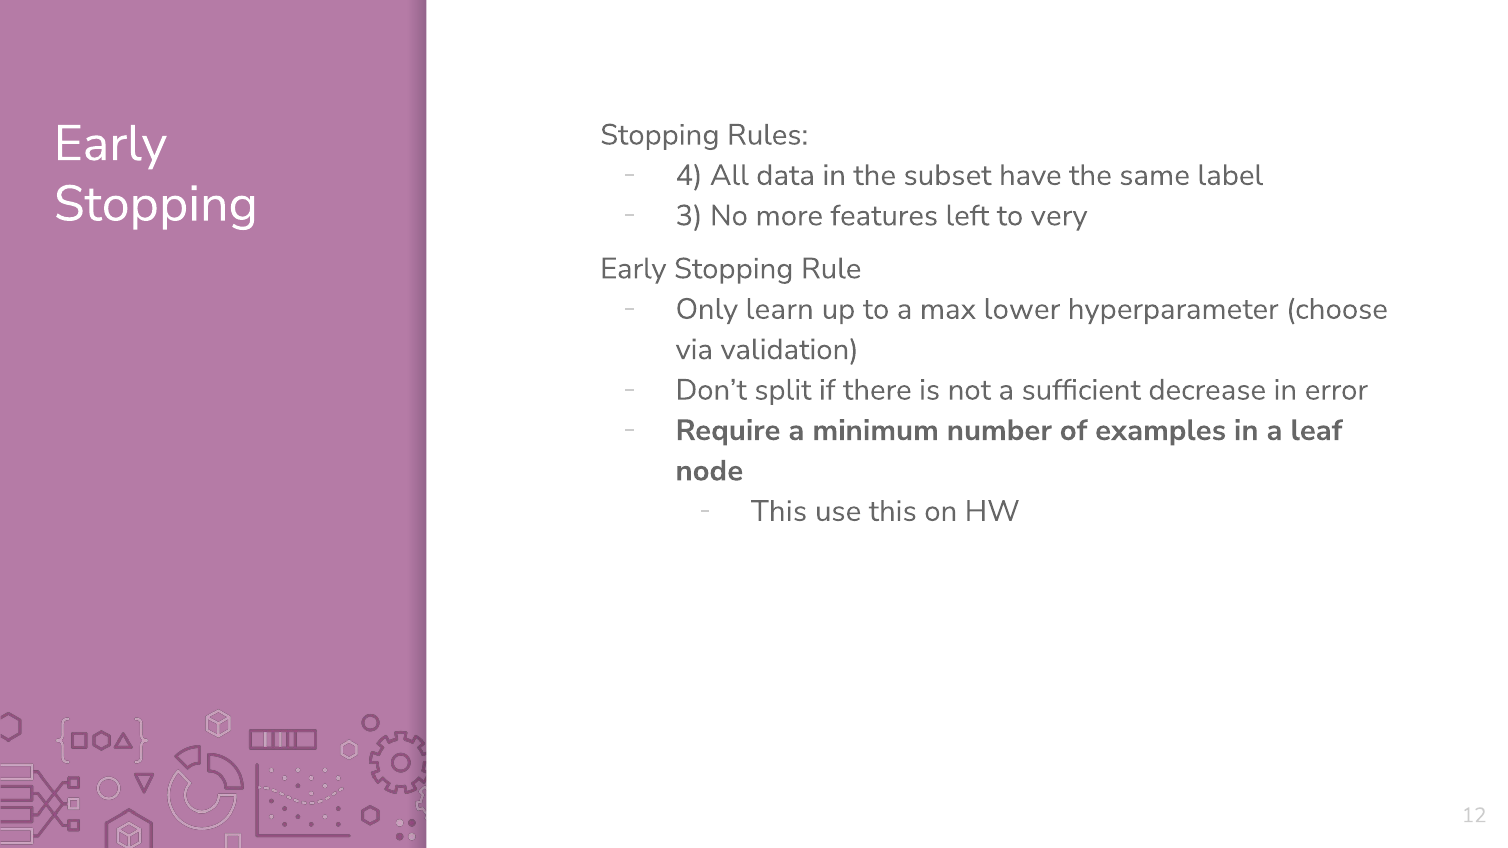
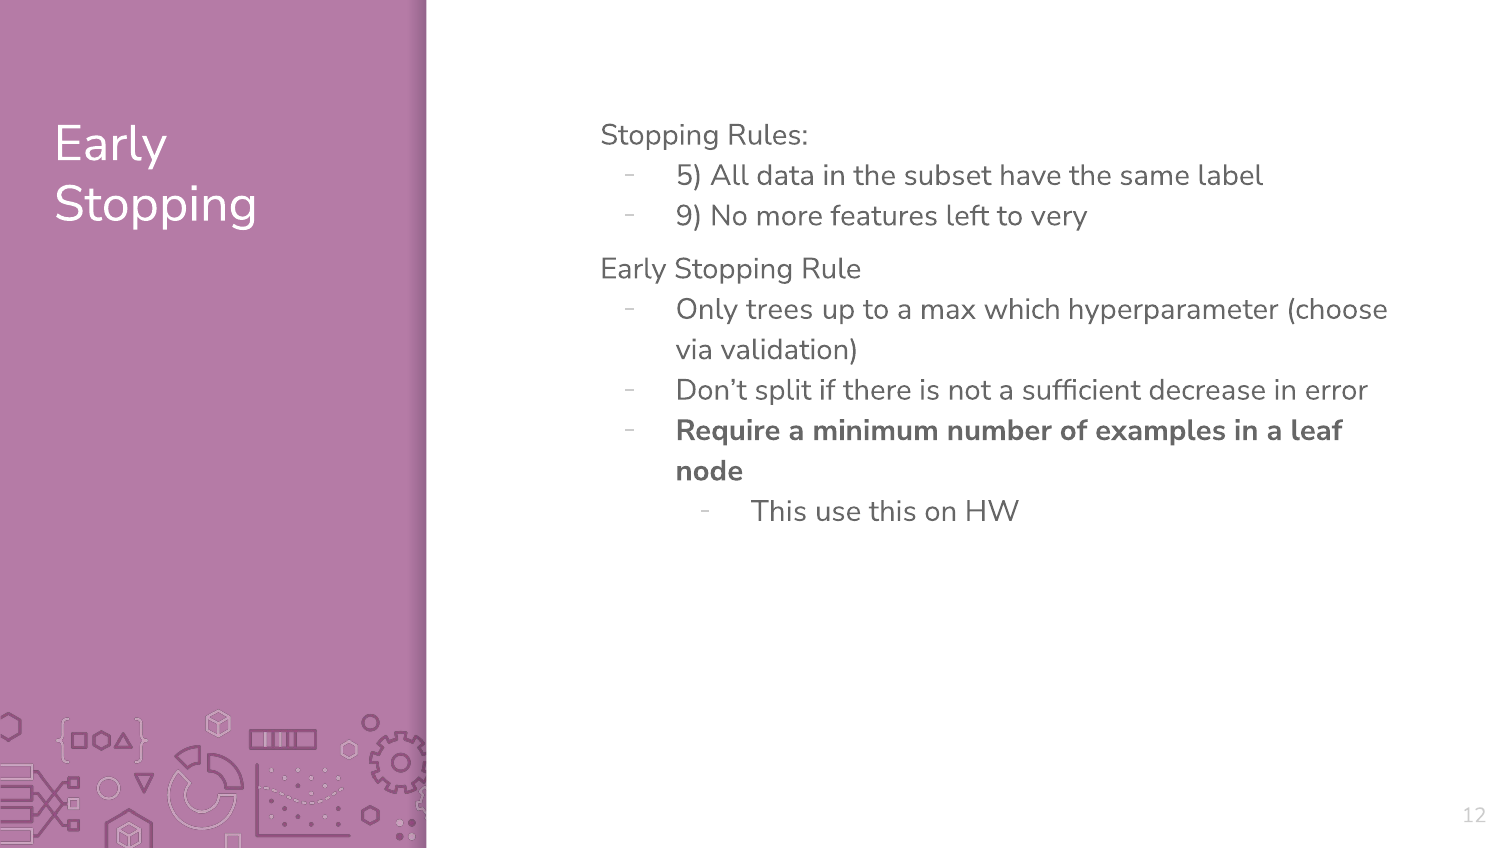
4: 4 -> 5 (689, 175)
3: 3 -> 9 (689, 216)
learn: learn -> trees (780, 309)
lower: lower -> which (1022, 309)
